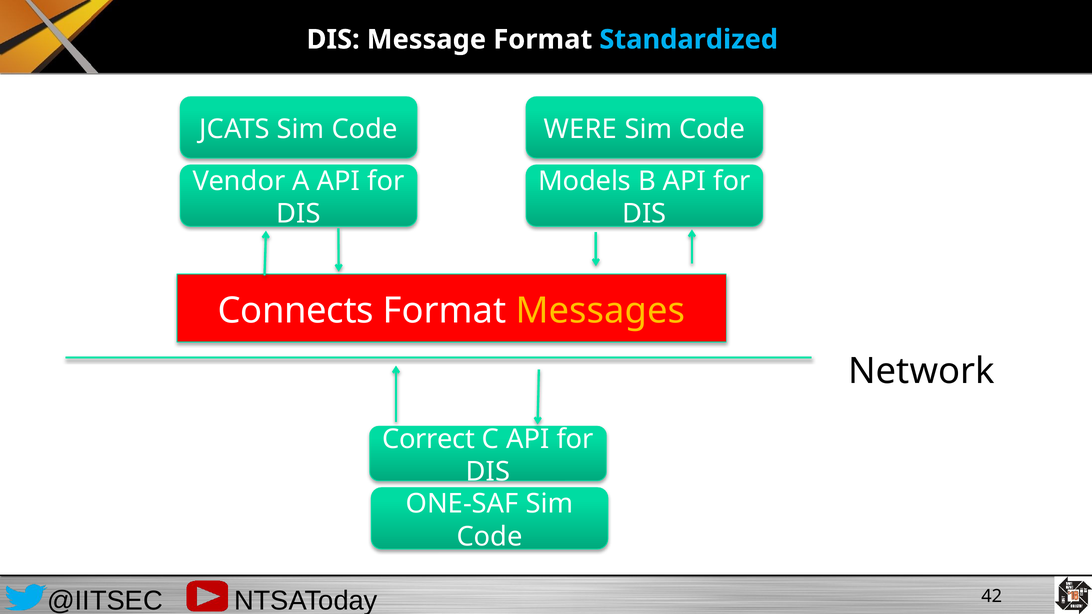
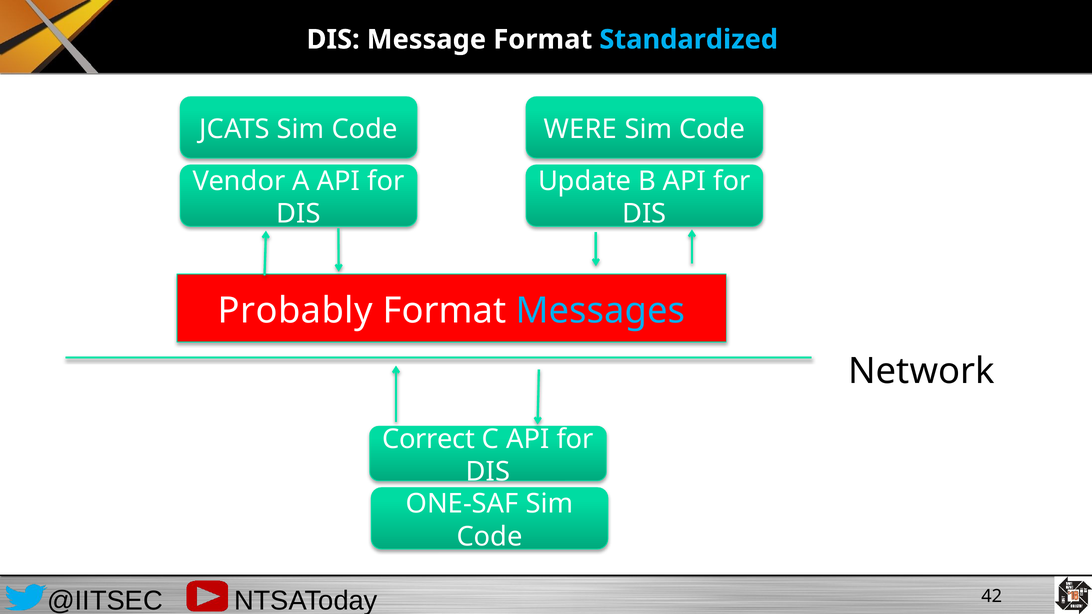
Models: Models -> Update (585, 181)
Connects: Connects -> Probably (295, 311)
Messages colour: yellow -> light blue (601, 311)
